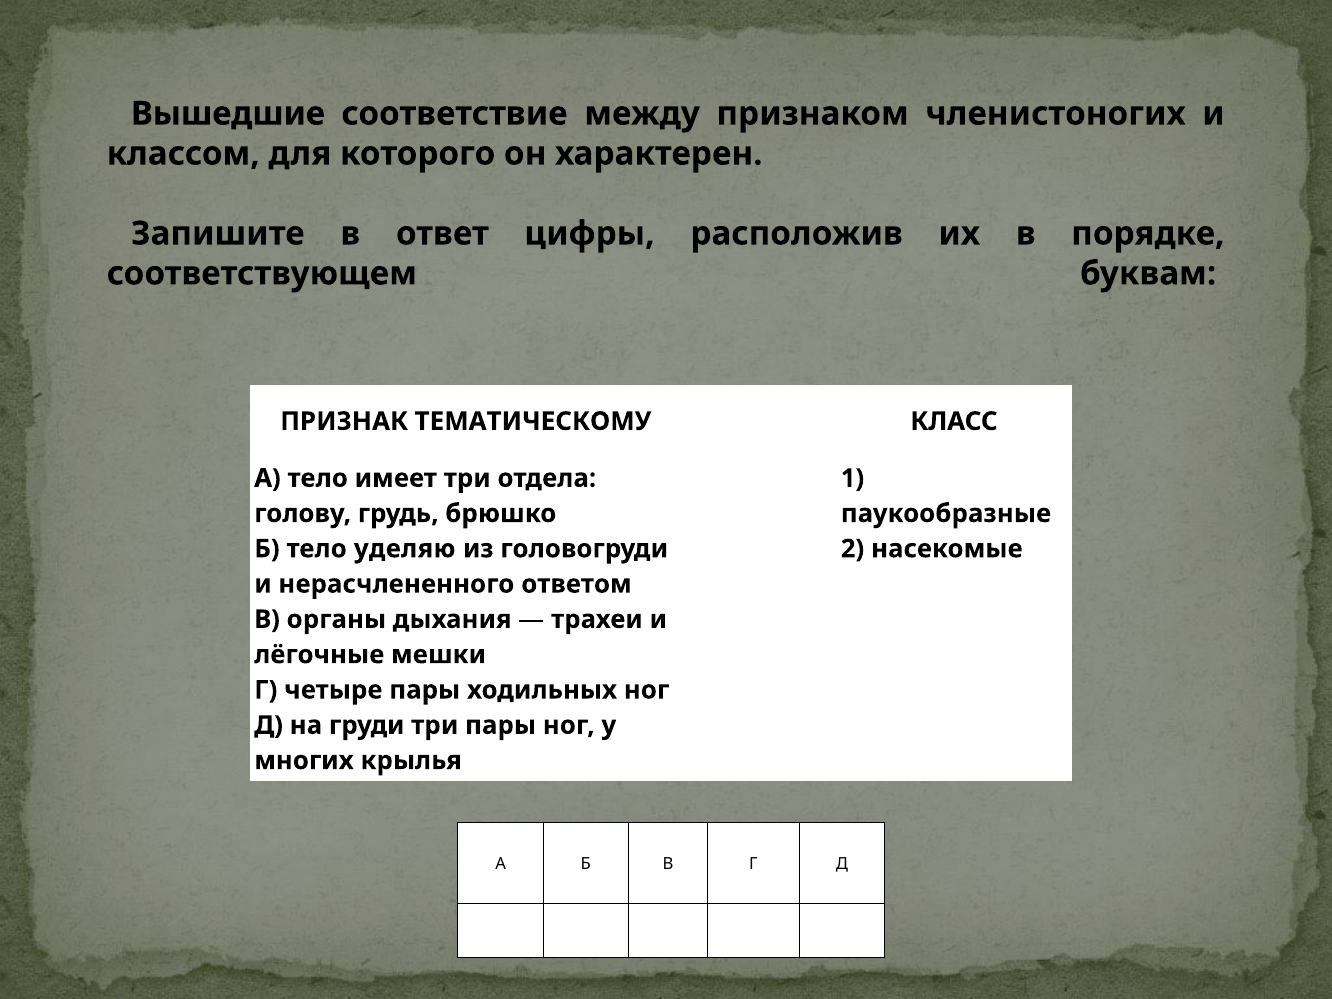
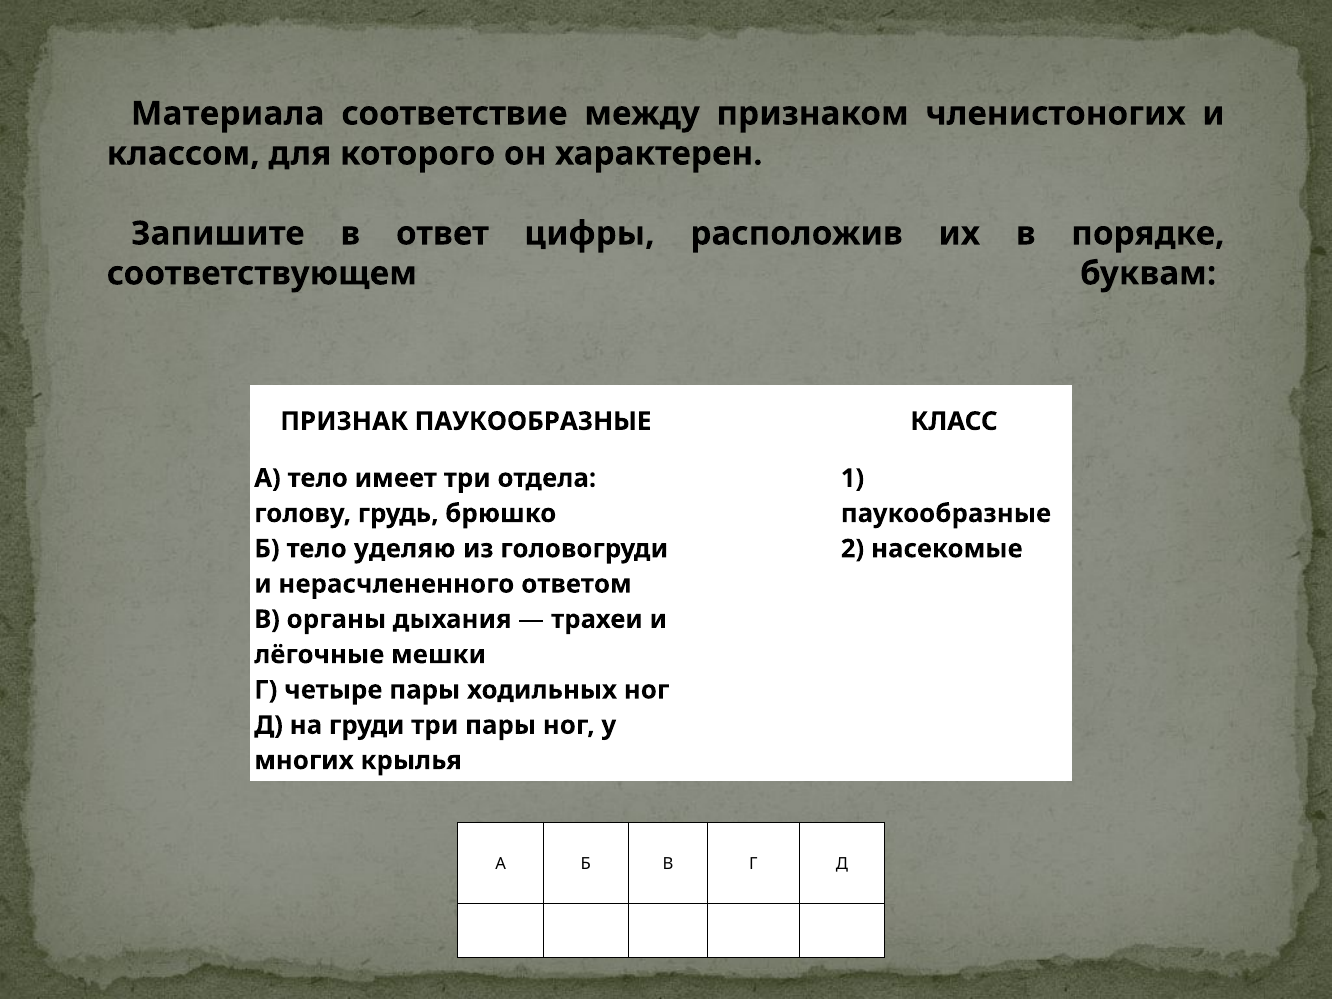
Вышедшие: Вышедшие -> Материала (228, 114)
ПРИЗНАК ТЕМАТИЧЕСКОМУ: ТЕМАТИЧЕСКОМУ -> ПАУКООБРАЗНЫЕ (533, 421)
